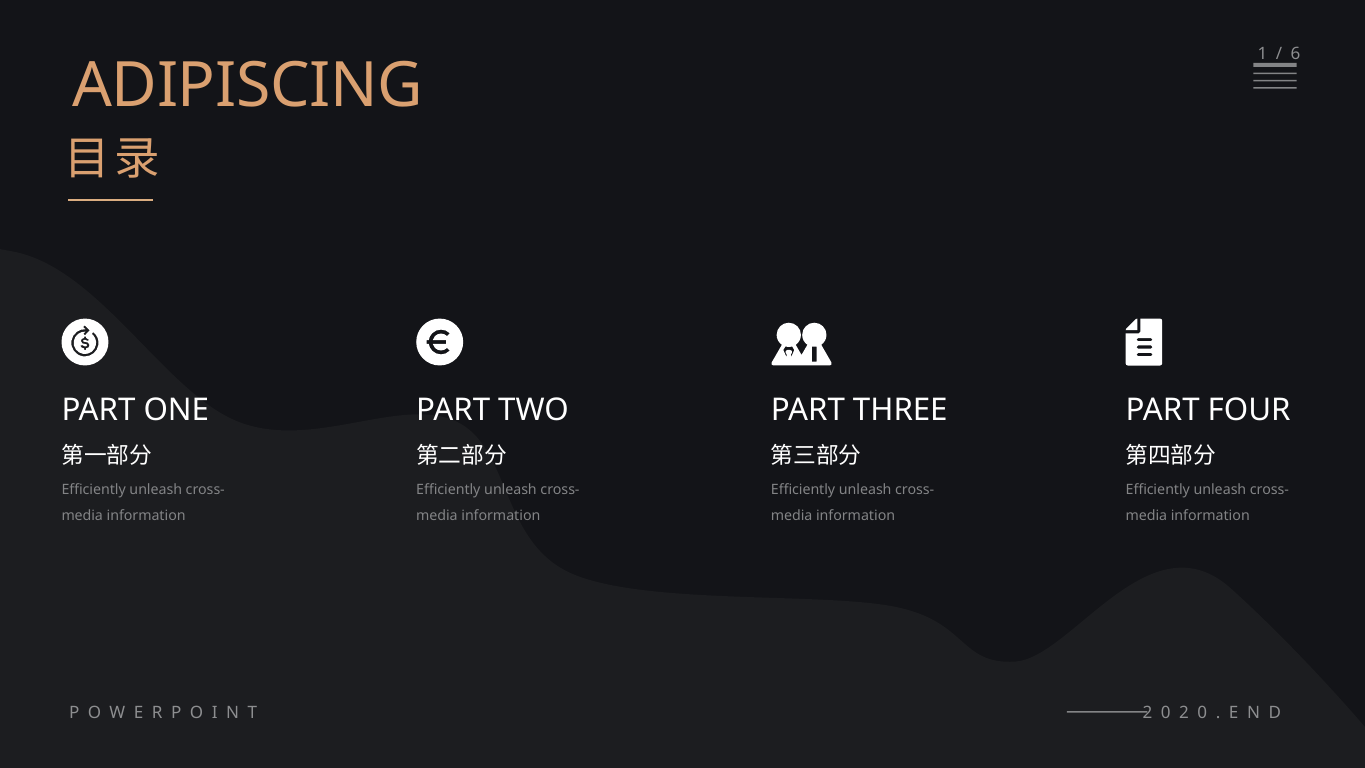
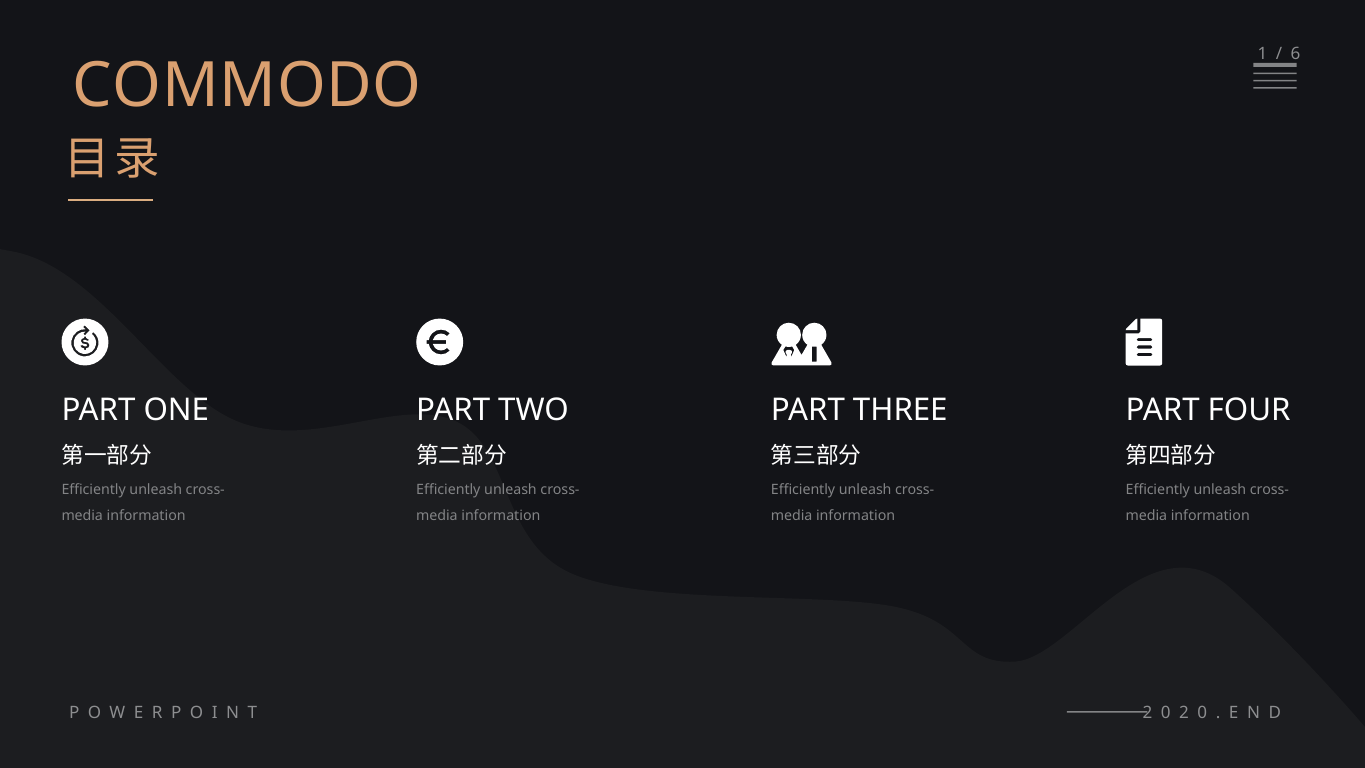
ADIPISCING: ADIPISCING -> COMMODO (247, 86)
